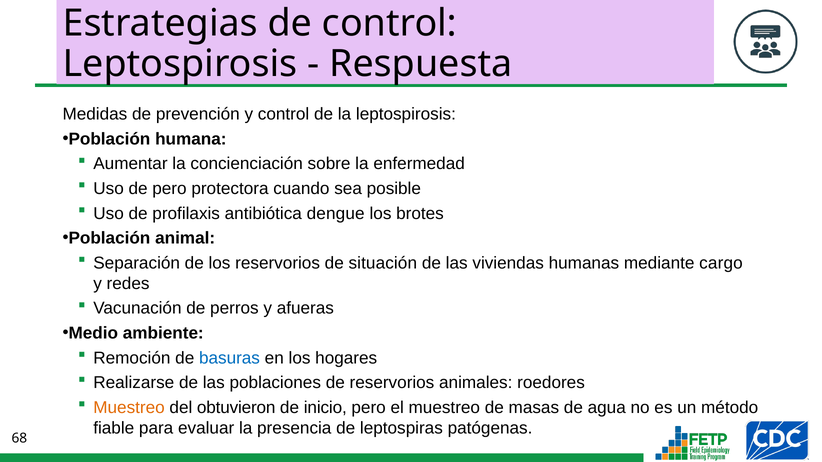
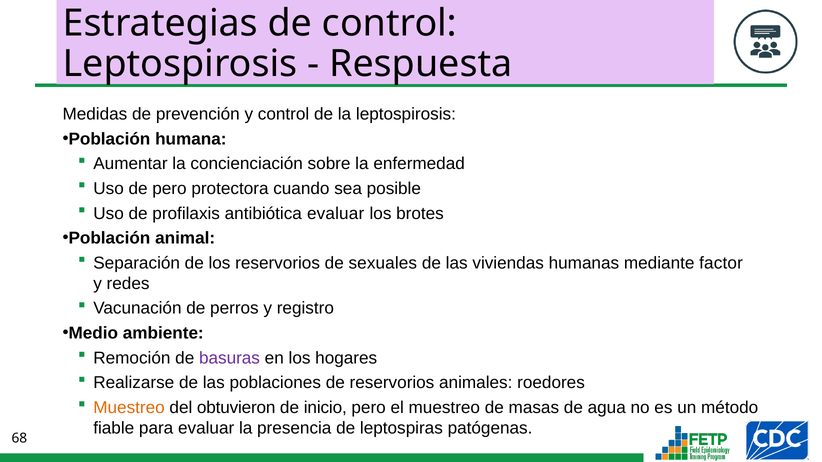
antibiótica dengue: dengue -> evaluar (336, 214)
situación: situación -> sexuales (383, 263)
cargo: cargo -> factor (721, 263)
afueras: afueras -> registro (305, 309)
basuras colour: blue -> purple (229, 358)
